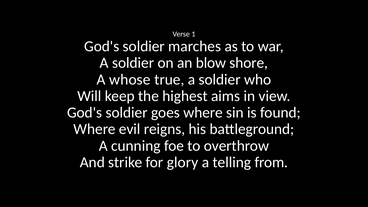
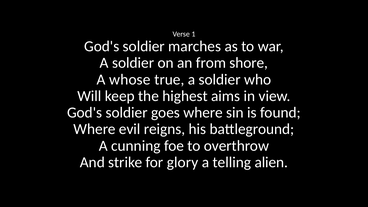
blow: blow -> from (211, 63)
from: from -> alien (271, 162)
